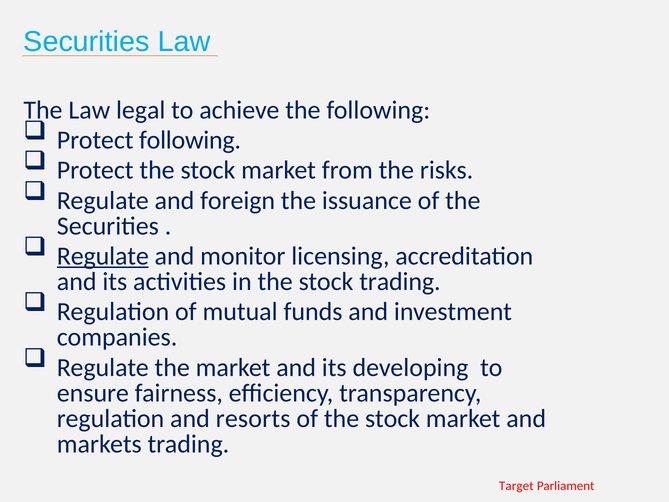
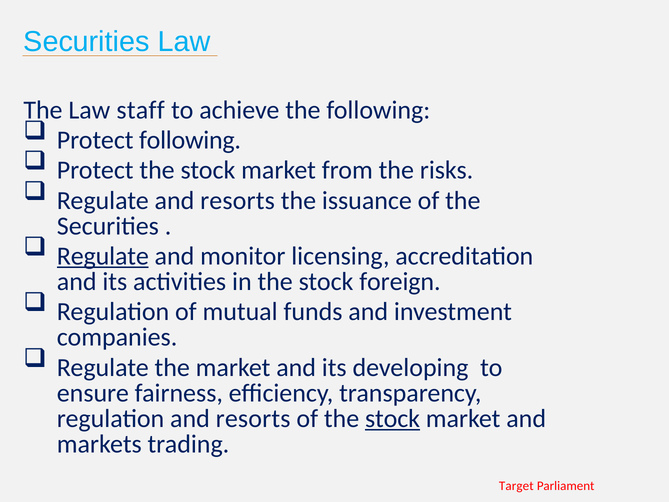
legal: legal -> staff (141, 110)
Regulate and foreign: foreign -> resorts (237, 200)
stock trading: trading -> foreign (400, 282)
stock underline: none -> present (392, 418)
